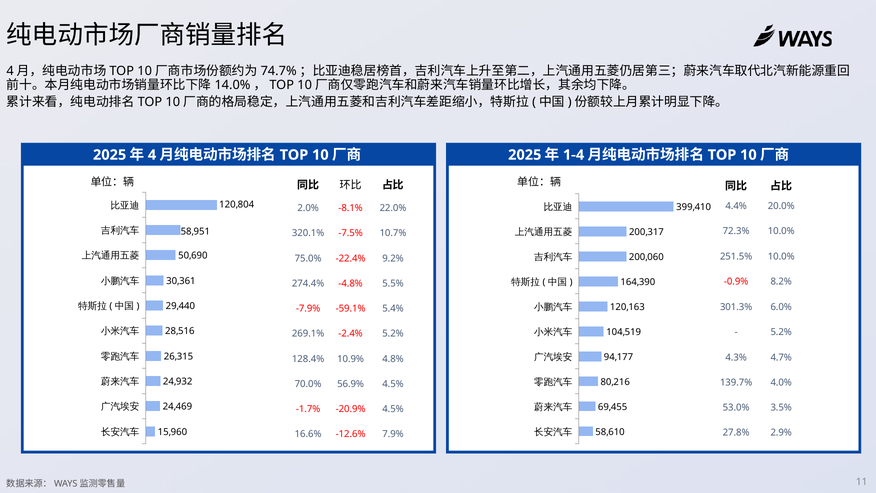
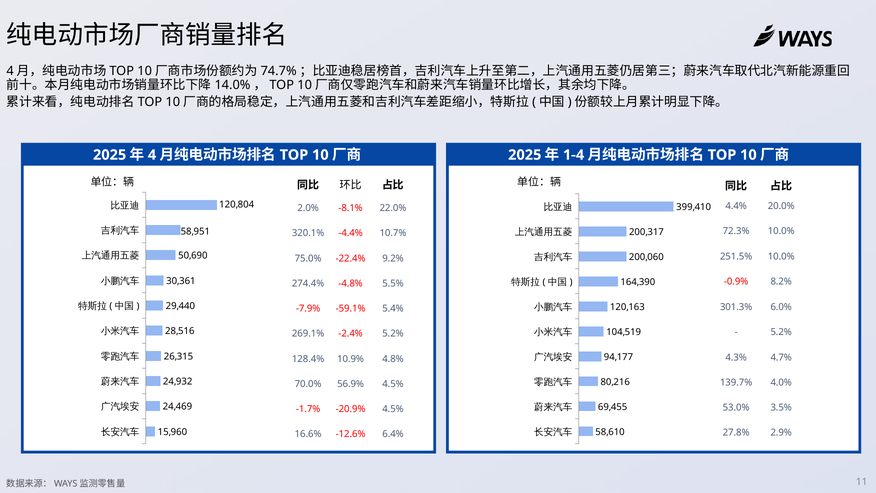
-7.5%: -7.5% -> -4.4% (351, 233)
7.9%: 7.9% -> 6.4% (393, 434)
